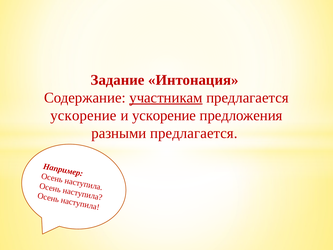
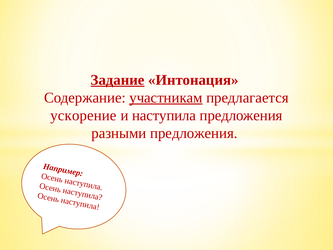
Задание underline: none -> present (118, 80)
и ускорение: ускорение -> наступила (164, 115)
разными предлагается: предлагается -> предложения (194, 133)
